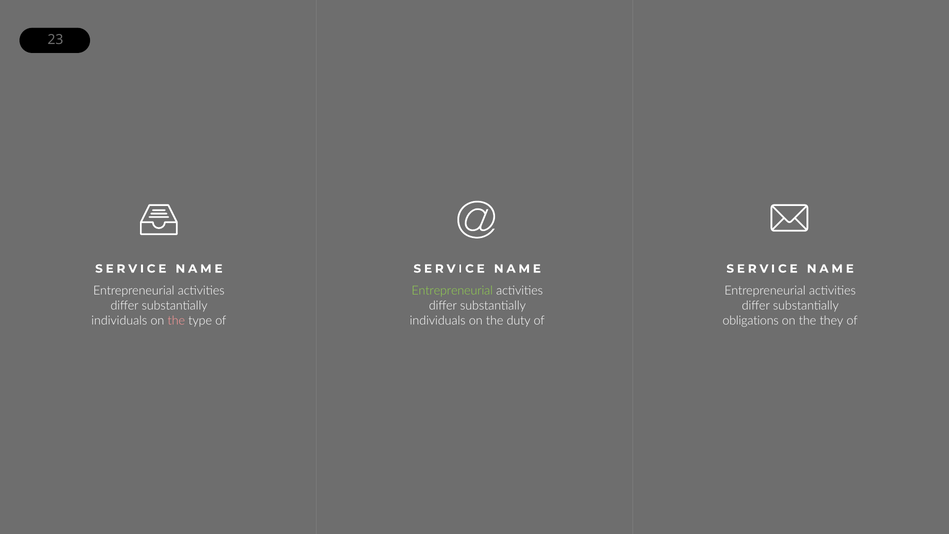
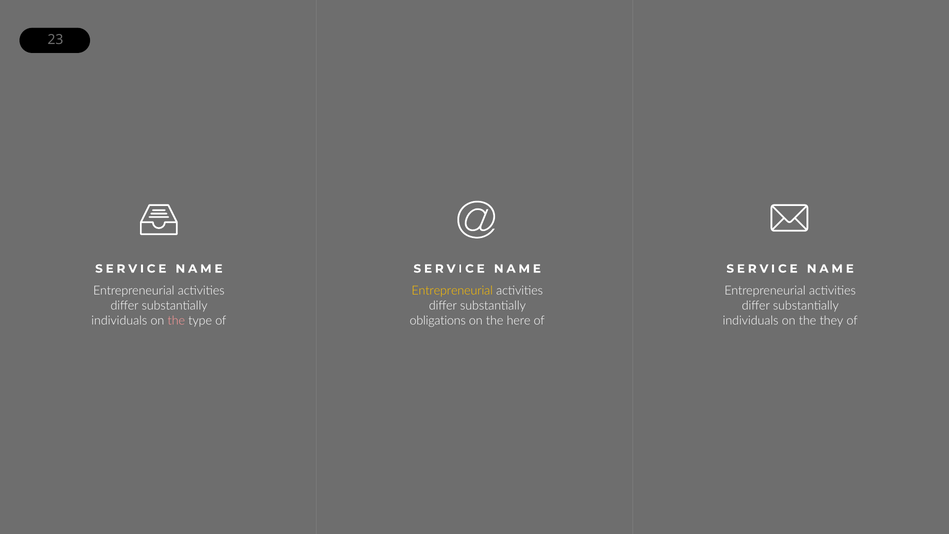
Entrepreneurial colour: light green -> yellow (452, 291)
individuals: individuals -> obligations (438, 321)
duty: duty -> here (519, 321)
obligations: obligations -> individuals (751, 321)
